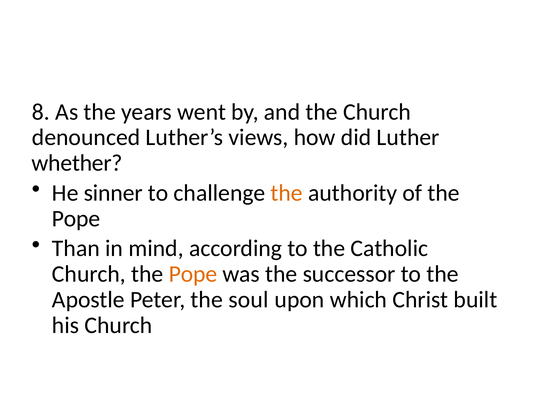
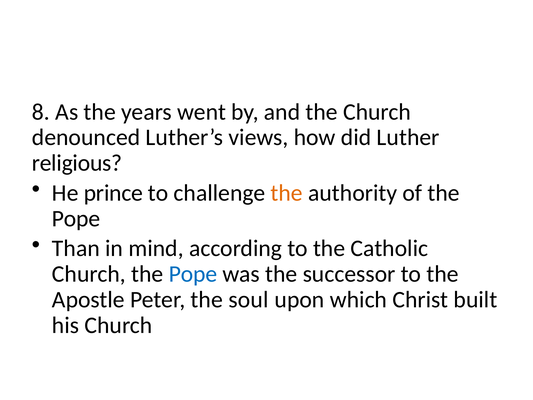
whether: whether -> religious (77, 163)
sinner: sinner -> prince (113, 193)
Pope colour: orange -> blue (193, 274)
